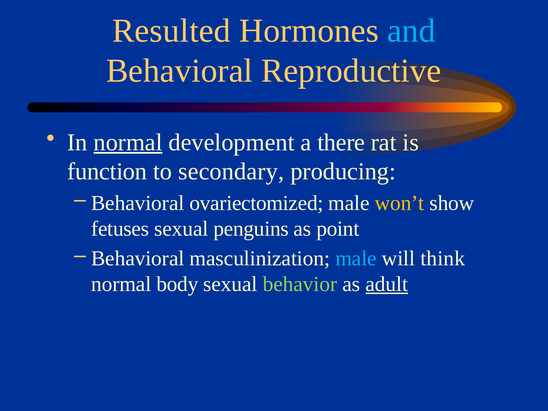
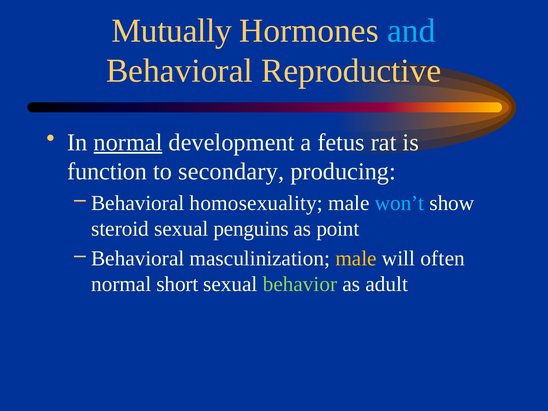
Resulted: Resulted -> Mutually (172, 31)
there: there -> fetus (341, 142)
ovariectomized: ovariectomized -> homosexuality (256, 203)
won’t colour: yellow -> light blue (400, 203)
fetuses: fetuses -> steroid (120, 229)
male colour: light blue -> yellow (356, 259)
think: think -> often (443, 259)
body: body -> short (177, 284)
adult underline: present -> none (387, 284)
